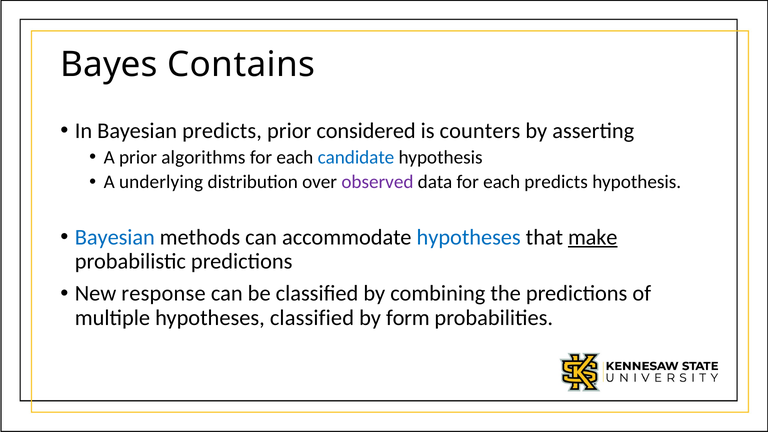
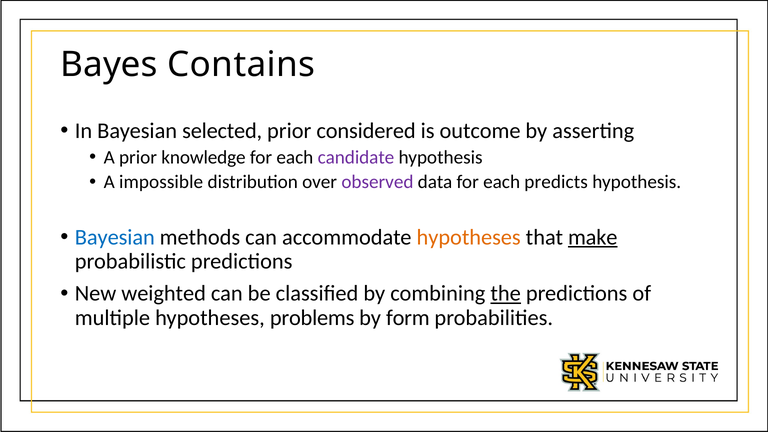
Bayesian predicts: predicts -> selected (222, 131)
counters: counters -> outcome (480, 131)
algorithms: algorithms -> knowledge (203, 157)
candidate colour: blue -> purple (356, 157)
underlying: underlying -> impossible (161, 182)
hypotheses colour: blue -> orange (469, 237)
response: response -> weighted (164, 294)
the underline: none -> present (506, 294)
hypotheses classified: classified -> problems (312, 318)
